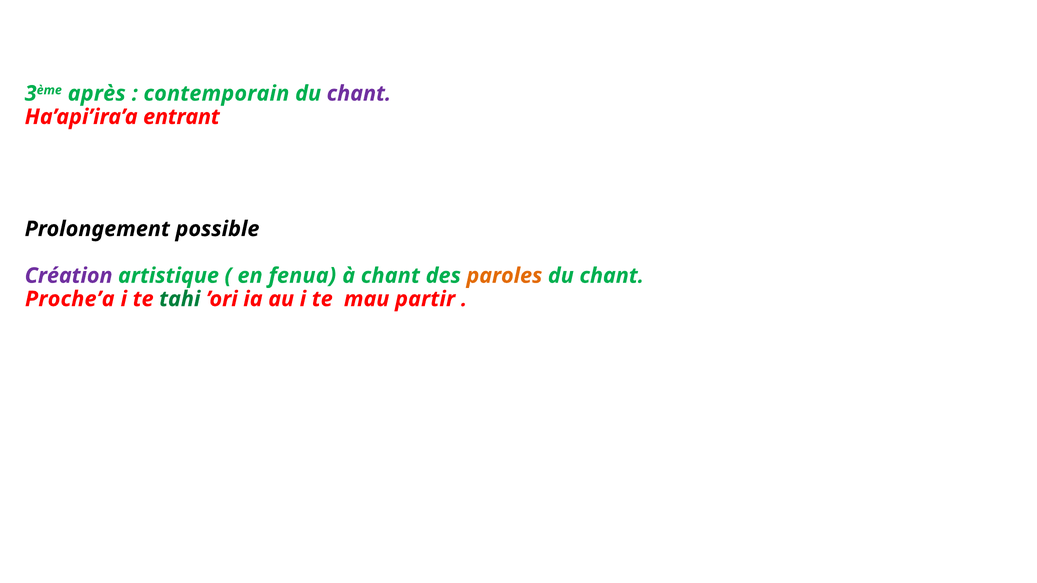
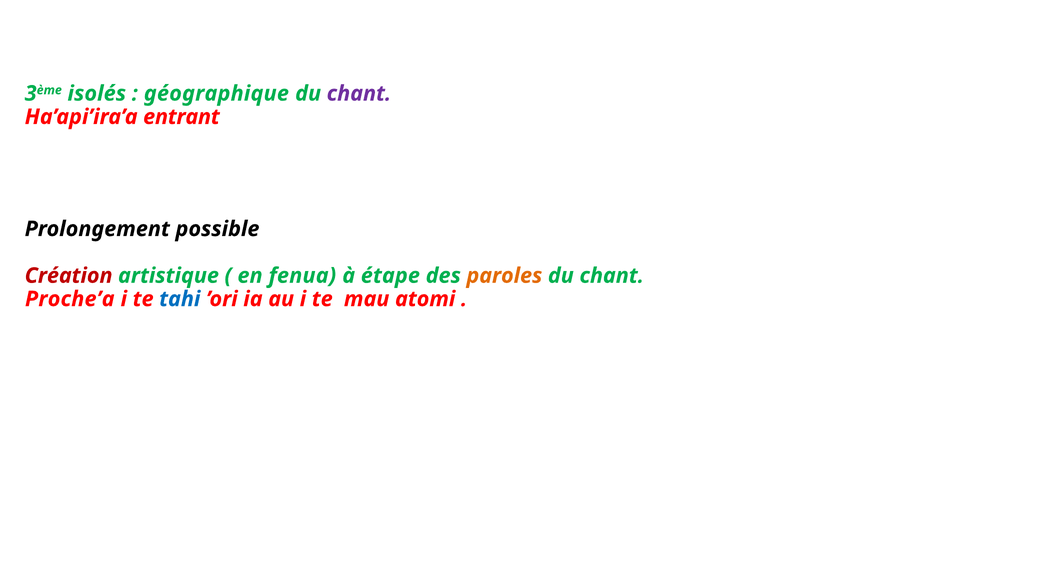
après: après -> isolés (97, 94)
contemporain: contemporain -> géographique (216, 94)
Création colour: purple -> red (69, 276)
à chant: chant -> étape (390, 276)
tahi colour: green -> blue (180, 299)
partir: partir -> atomi (425, 299)
